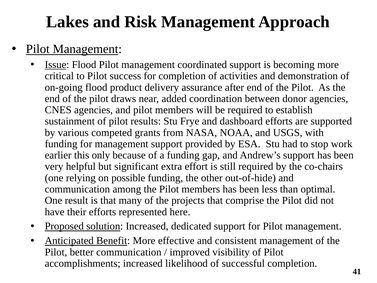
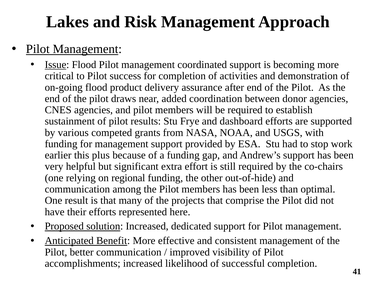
only: only -> plus (101, 155)
possible: possible -> regional (128, 178)
